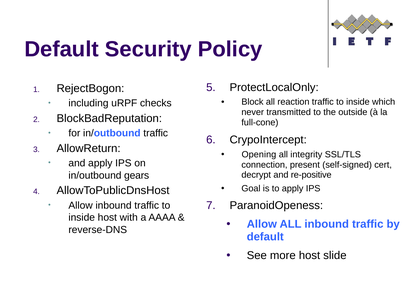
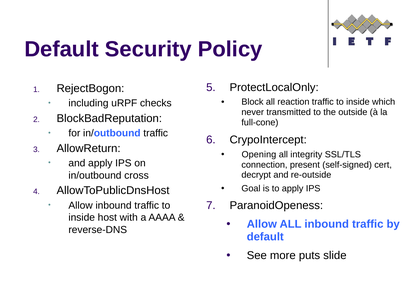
gears: gears -> cross (137, 176)
re-positive: re-positive -> re-outside (311, 175)
more host: host -> puts (309, 256)
